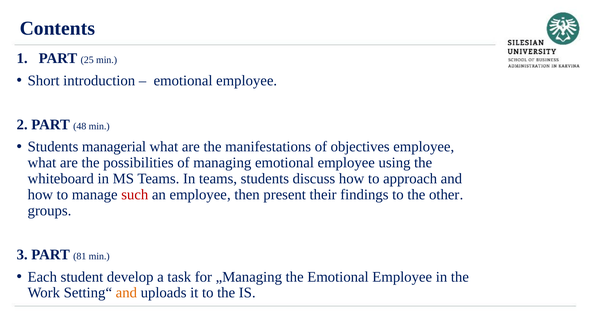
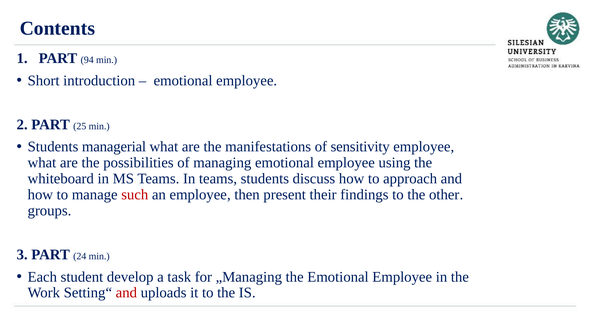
25: 25 -> 94 (87, 60)
48: 48 -> 25 (80, 126)
objectives: objectives -> sensitivity (360, 147)
81: 81 -> 24 (80, 256)
and colour: orange -> red (126, 293)
